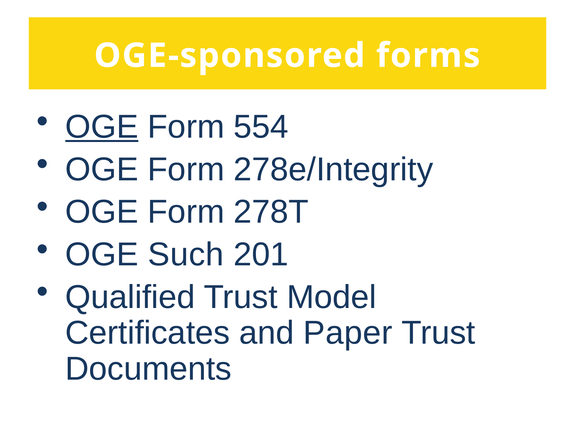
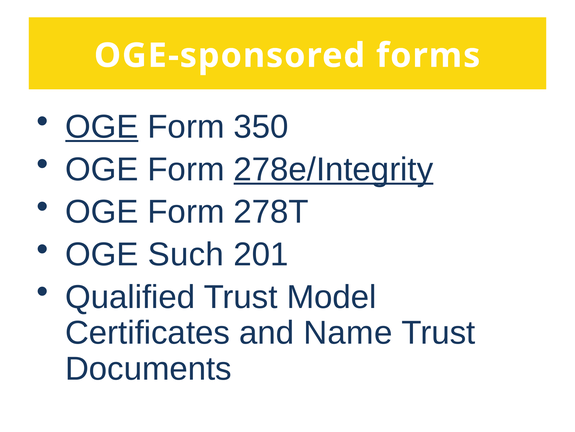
554: 554 -> 350 (261, 127)
278e/Integrity underline: none -> present (333, 169)
Paper: Paper -> Name (348, 333)
